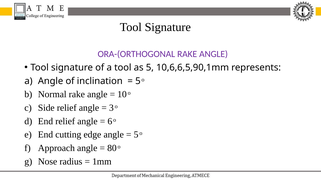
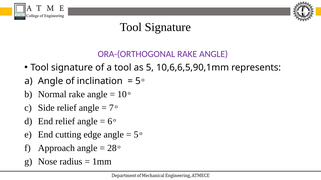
3: 3 -> 7 (111, 108)
80: 80 -> 28 (112, 148)
